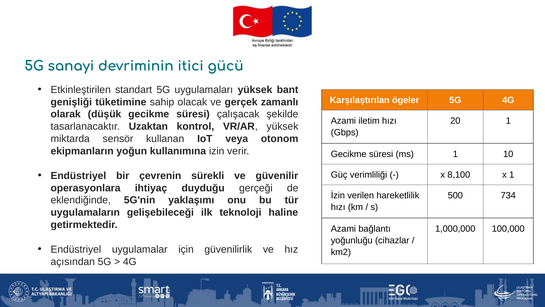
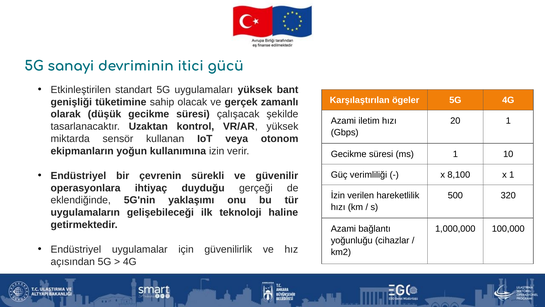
734: 734 -> 320 (508, 195)
